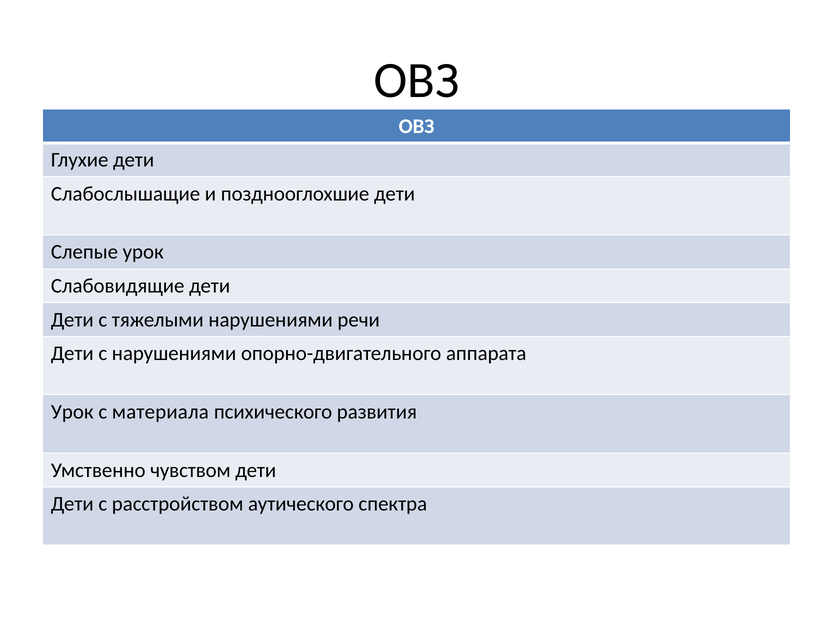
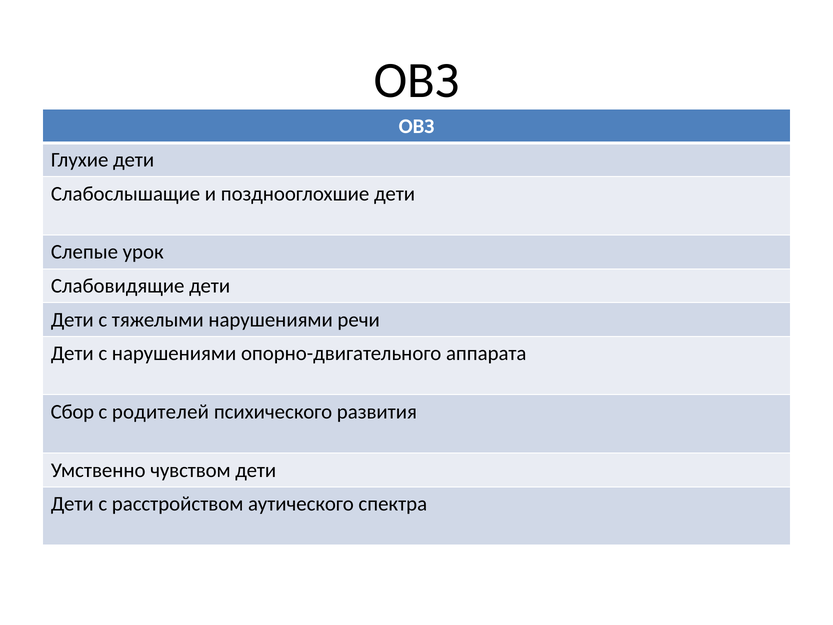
Урок: Урок -> Сбор (72, 412)
материала: материала -> родителей (160, 412)
